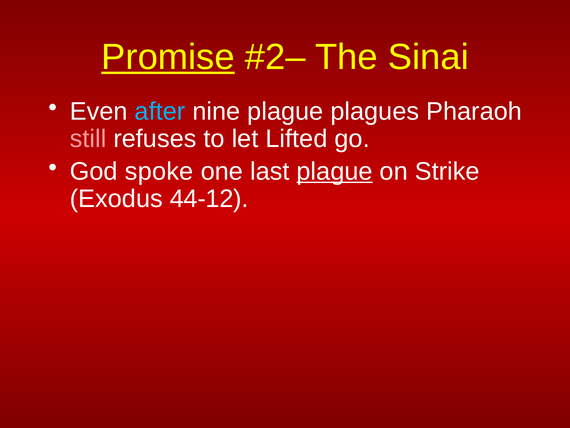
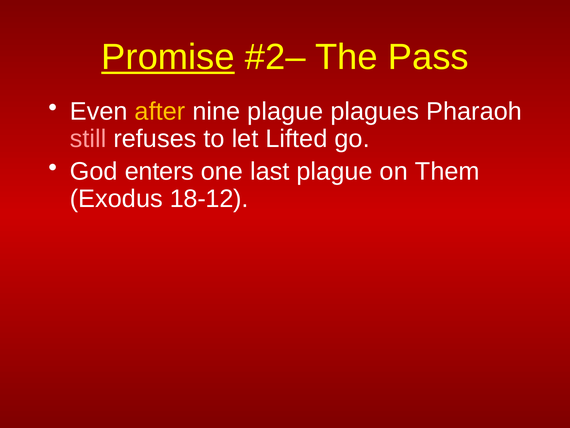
Sinai: Sinai -> Pass (428, 57)
after colour: light blue -> yellow (160, 111)
spoke: spoke -> enters (159, 171)
plague underline: present -> none (335, 171)
Strike: Strike -> Them (447, 171)
44-12: 44-12 -> 18-12 (209, 199)
